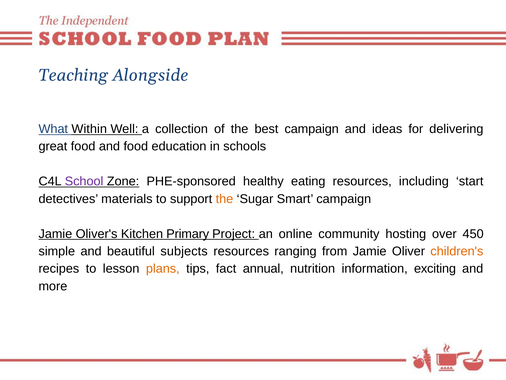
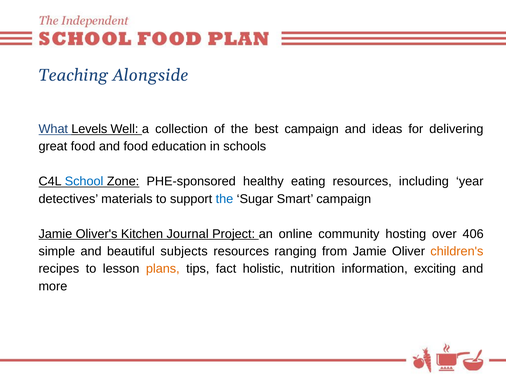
Within: Within -> Levels (89, 129)
School colour: purple -> blue (84, 181)
start: start -> year (470, 181)
the colour: orange -> blue (224, 199)
Primary: Primary -> Journal (188, 234)
450: 450 -> 406 (473, 234)
annual: annual -> holistic (263, 268)
